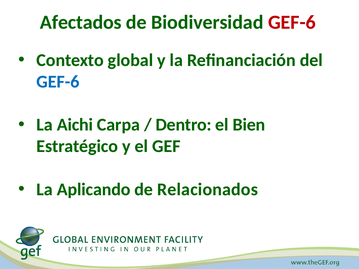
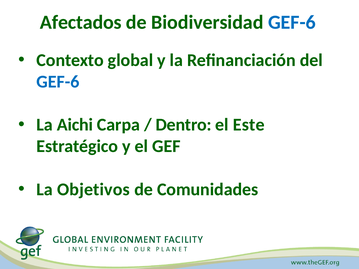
GEF-6 colour: red -> blue (292, 22)
Bien: Bien -> Este (249, 125)
Aplicando: Aplicando -> Objetivos (94, 190)
Relacionados: Relacionados -> Comunidades (208, 190)
